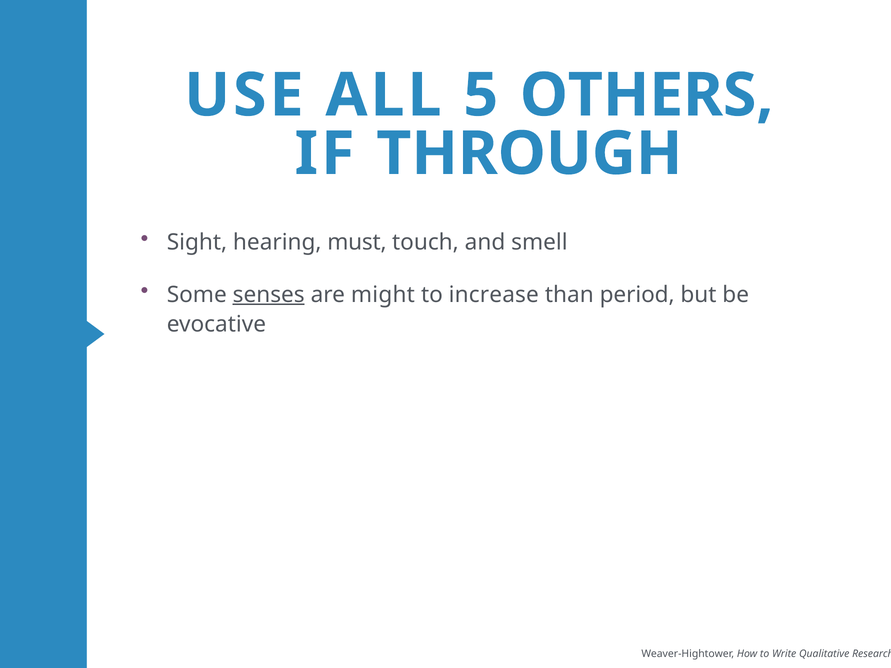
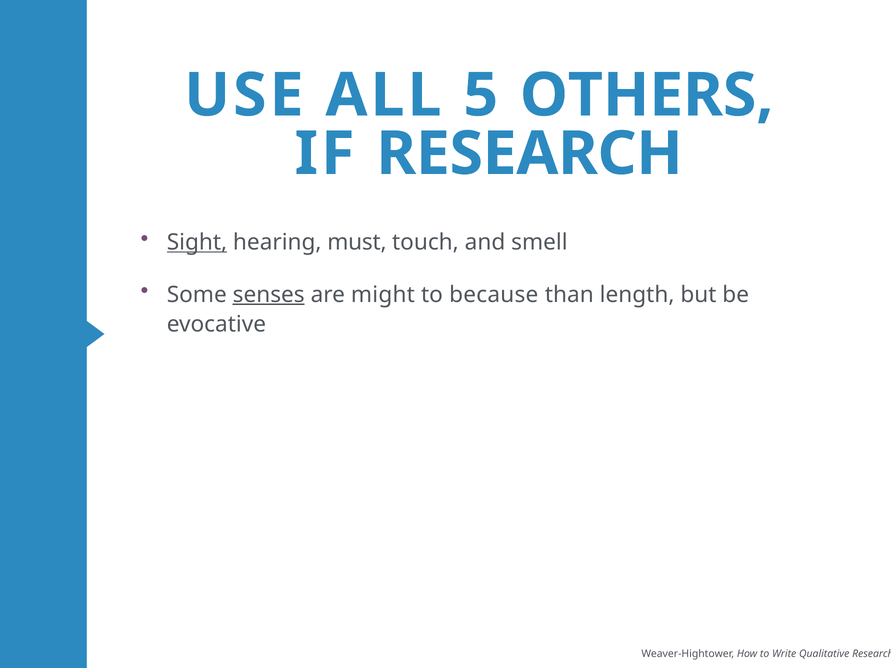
IF THROUGH: THROUGH -> RESEARCH (530, 154)
Sight underline: none -> present (197, 242)
increase: increase -> because (494, 295)
period: period -> length (637, 295)
